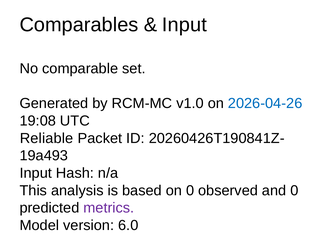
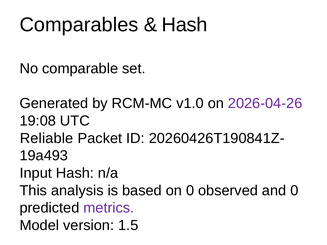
Input: Input -> Hash (185, 25)
2026-04-26 colour: blue -> purple (265, 103)
6.0: 6.0 -> 1.5 (128, 226)
